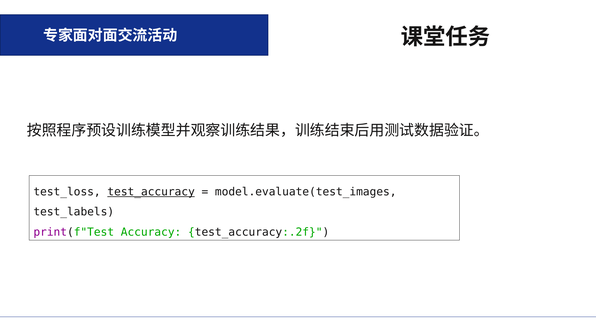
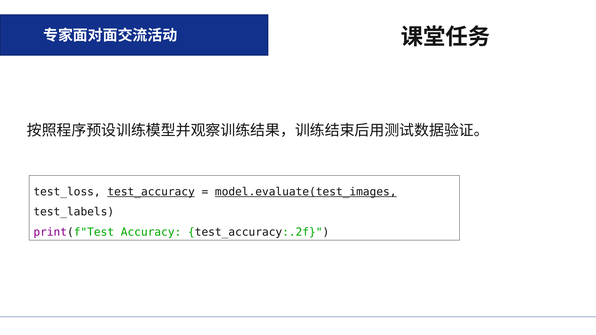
model.evaluate(test_images underline: none -> present (306, 192)
